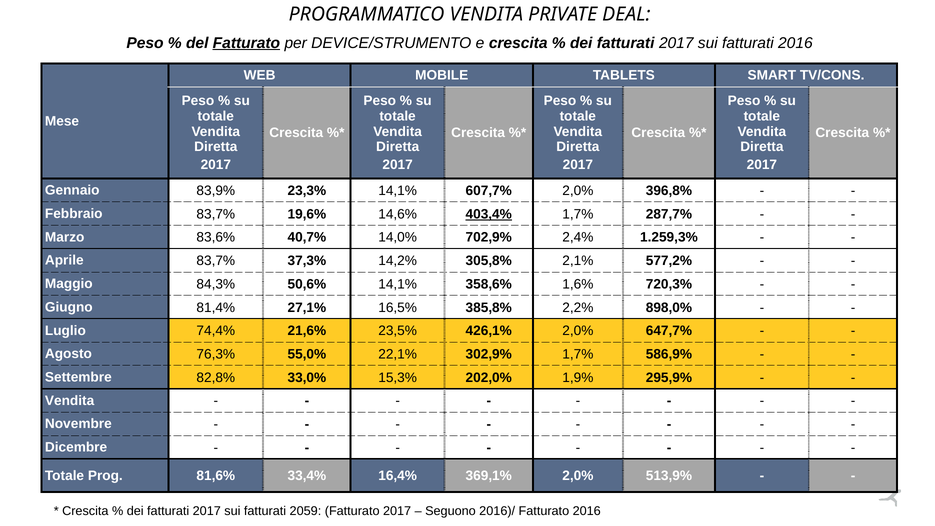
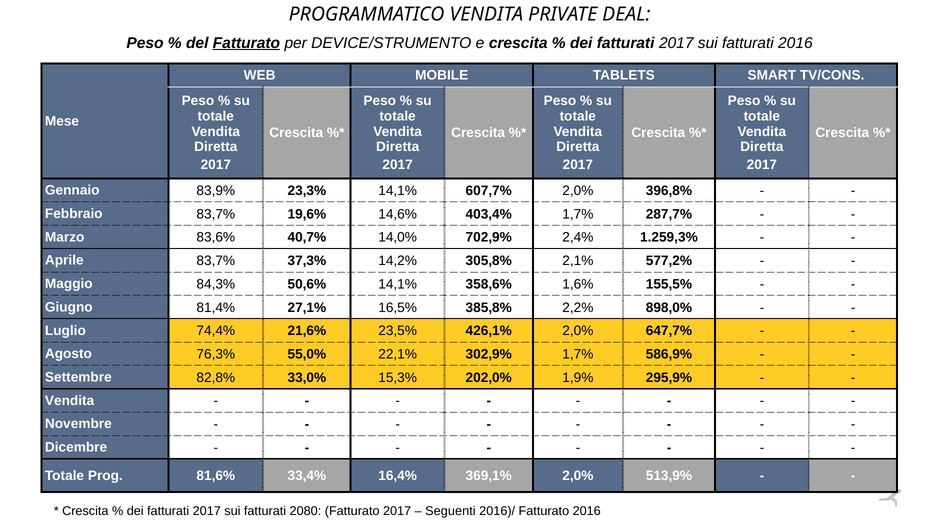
403,4% underline: present -> none (489, 214)
720,3%: 720,3% -> 155,5% (669, 284)
2059: 2059 -> 2080 (305, 511)
Seguono: Seguono -> Seguenti (450, 511)
